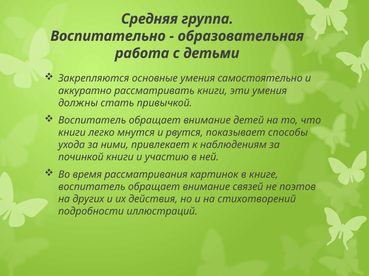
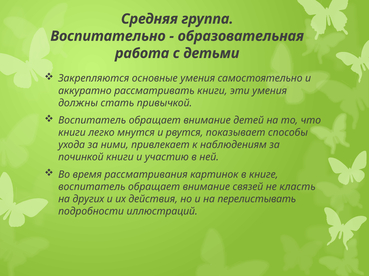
поэтов: поэтов -> класть (298, 187)
стихотворений: стихотворений -> перелистывать (257, 200)
